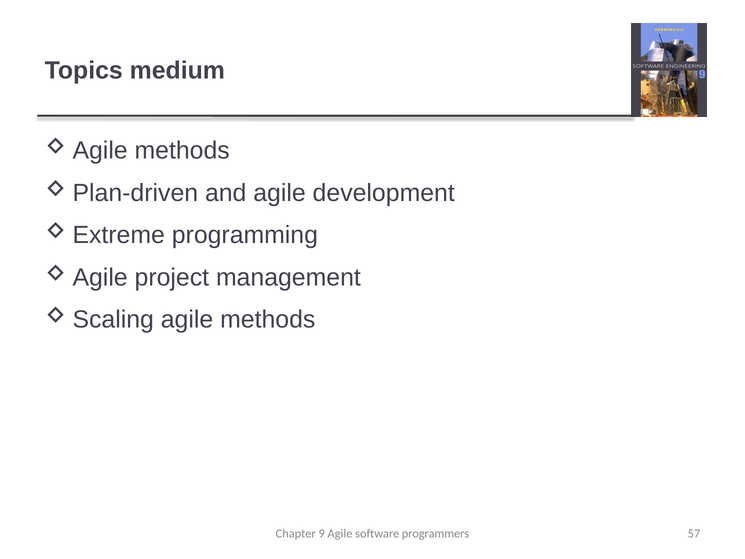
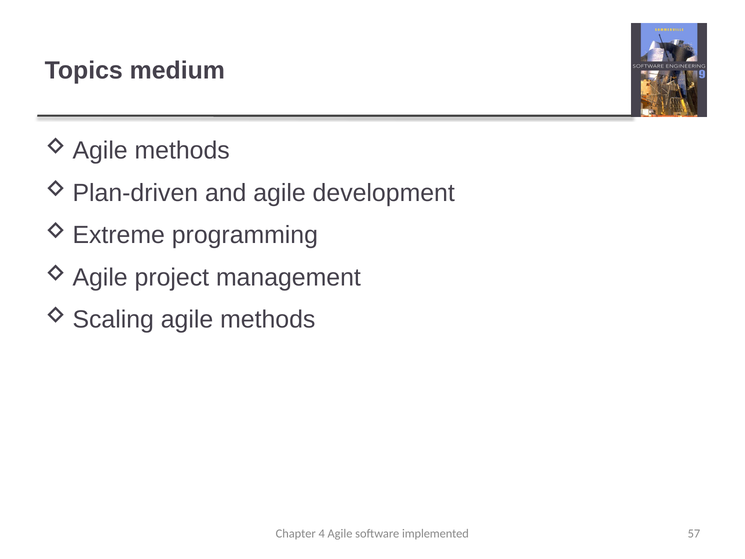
9: 9 -> 4 (322, 534)
programmers: programmers -> implemented (435, 534)
